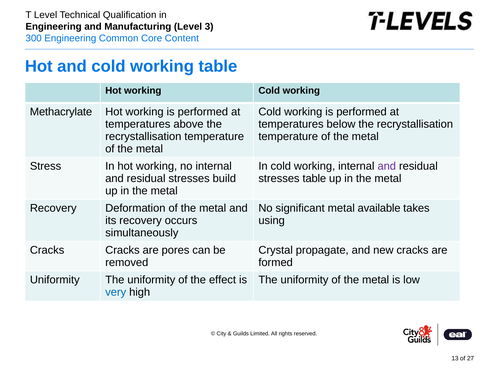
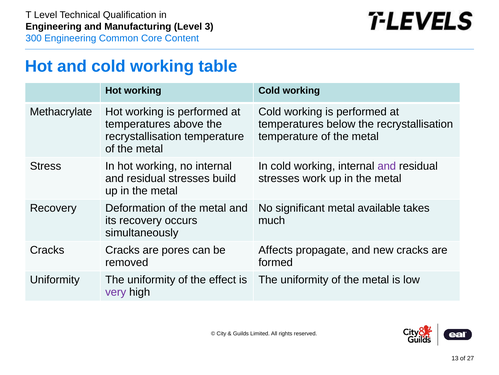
stresses table: table -> work (314, 178)
using: using -> much (272, 220)
Crystal: Crystal -> Affects (276, 250)
very colour: blue -> purple (116, 292)
